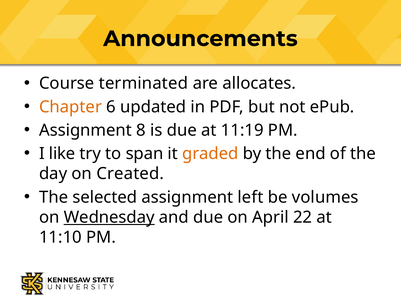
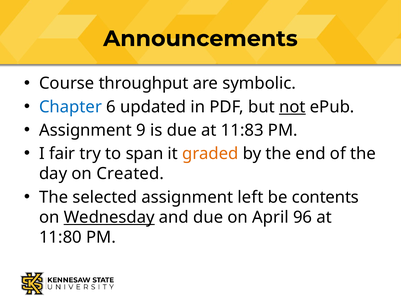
terminated: terminated -> throughput (144, 83)
allocates: allocates -> symbolic (259, 83)
Chapter colour: orange -> blue (71, 107)
not underline: none -> present (292, 107)
8: 8 -> 9 (141, 130)
11:19: 11:19 -> 11:83 (242, 130)
like: like -> fair (62, 154)
volumes: volumes -> contents (325, 197)
22: 22 -> 96 (303, 217)
11:10: 11:10 -> 11:80 (60, 237)
